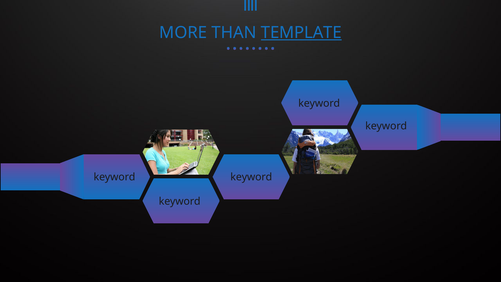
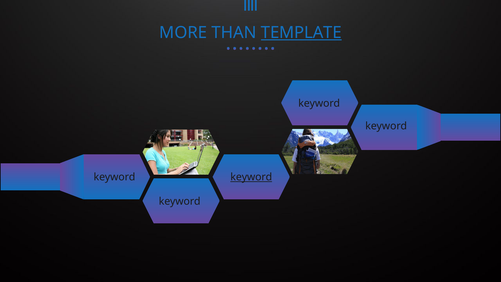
keyword underline: none -> present (251, 177)
